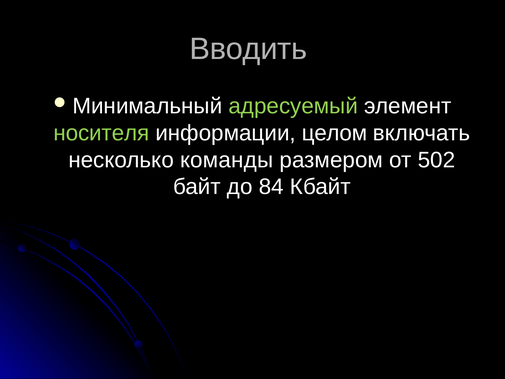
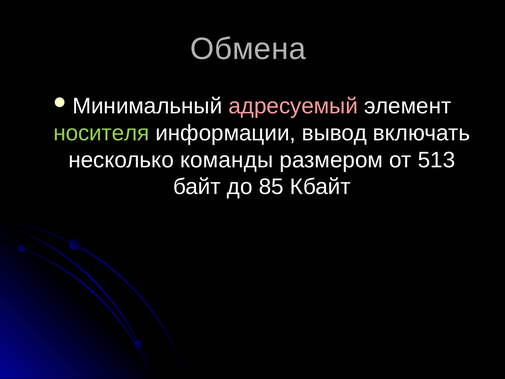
Вводить: Вводить -> Обмена (248, 49)
адресуемый colour: light green -> pink (293, 106)
целом: целом -> вывод (334, 133)
502: 502 -> 513 (436, 160)
84: 84 -> 85 (271, 187)
